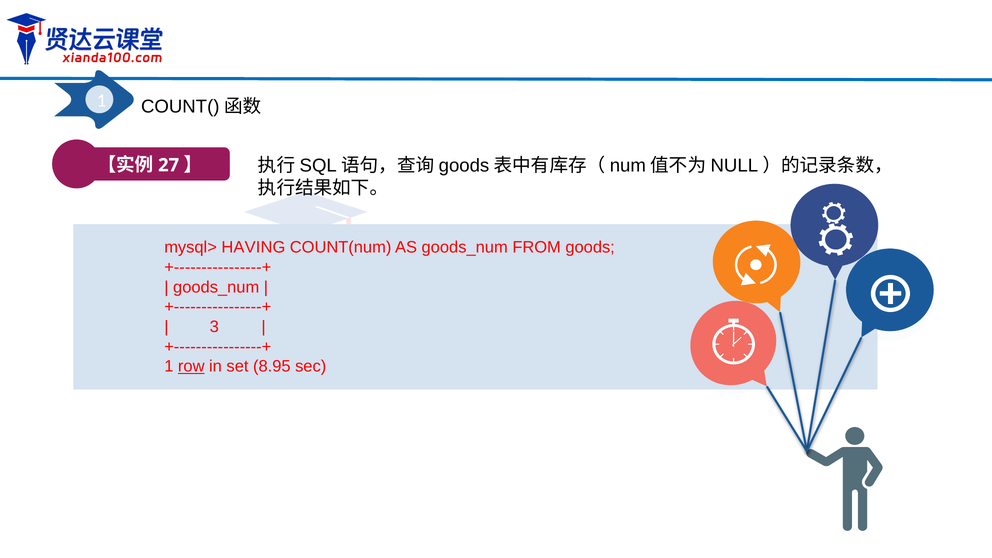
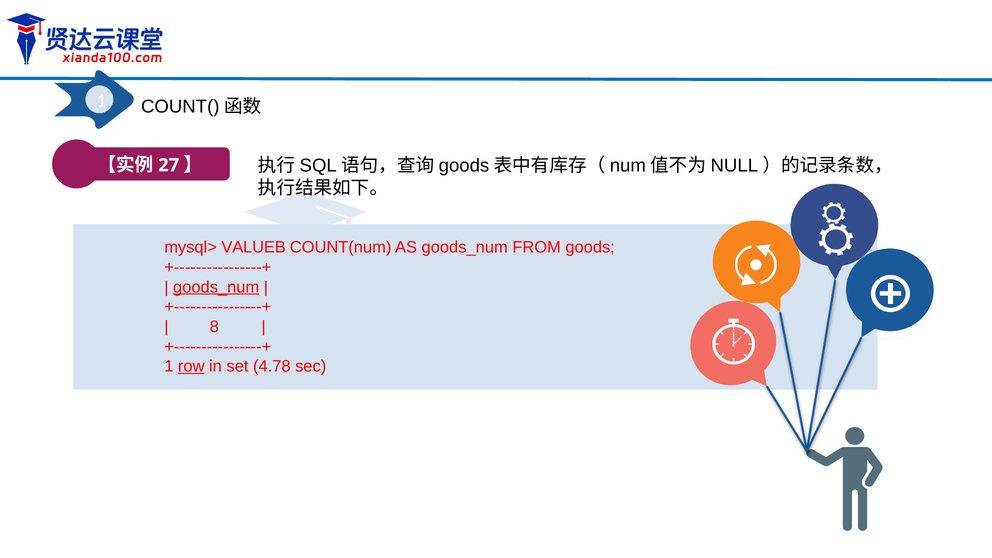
HAVING: HAVING -> VALUEB (254, 247)
goods_num underline: none -> present (216, 287)
3: 3 -> 8 (214, 327)
8.95: 8.95 -> 4.78 (272, 366)
